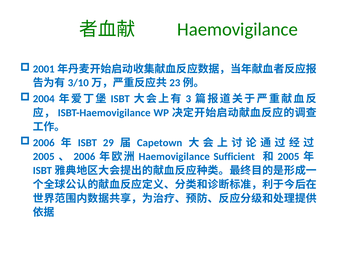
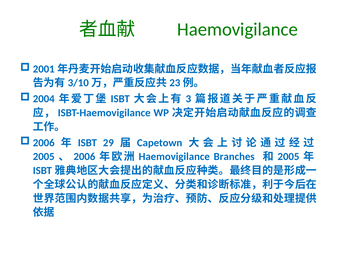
Sufficient: Sufficient -> Branches (234, 157)
